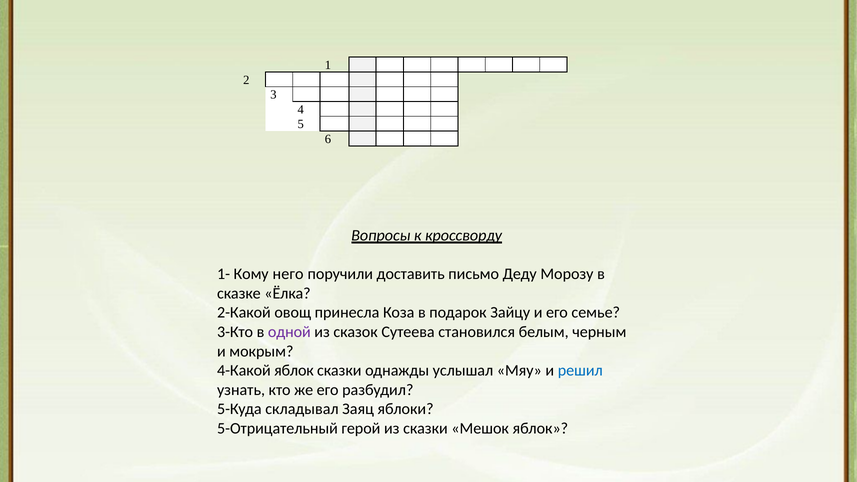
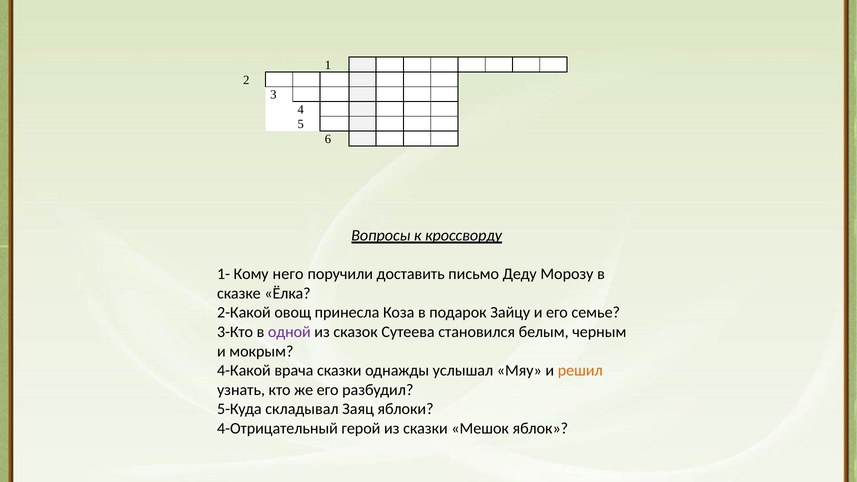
4-Какой яблок: яблок -> врача (294, 371)
решил colour: blue -> orange (580, 371)
5-Отрицательный: 5-Отрицательный -> 4-Отрицательный (277, 428)
